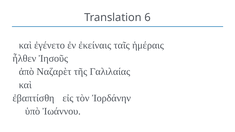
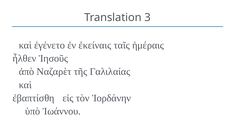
6: 6 -> 3 (148, 17)
